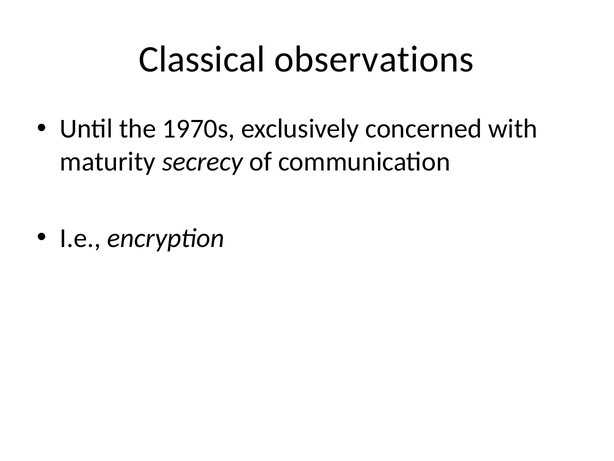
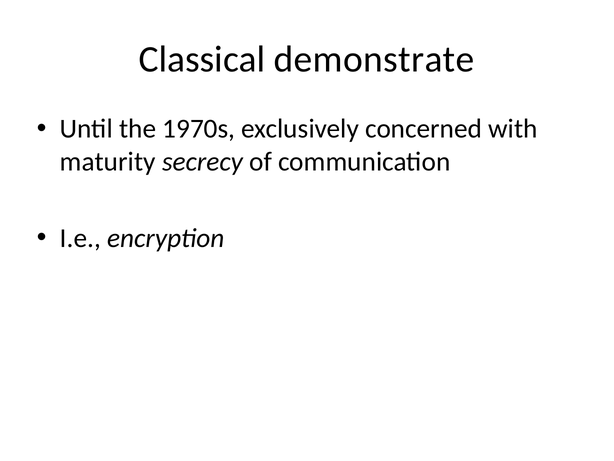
observations: observations -> demonstrate (374, 59)
